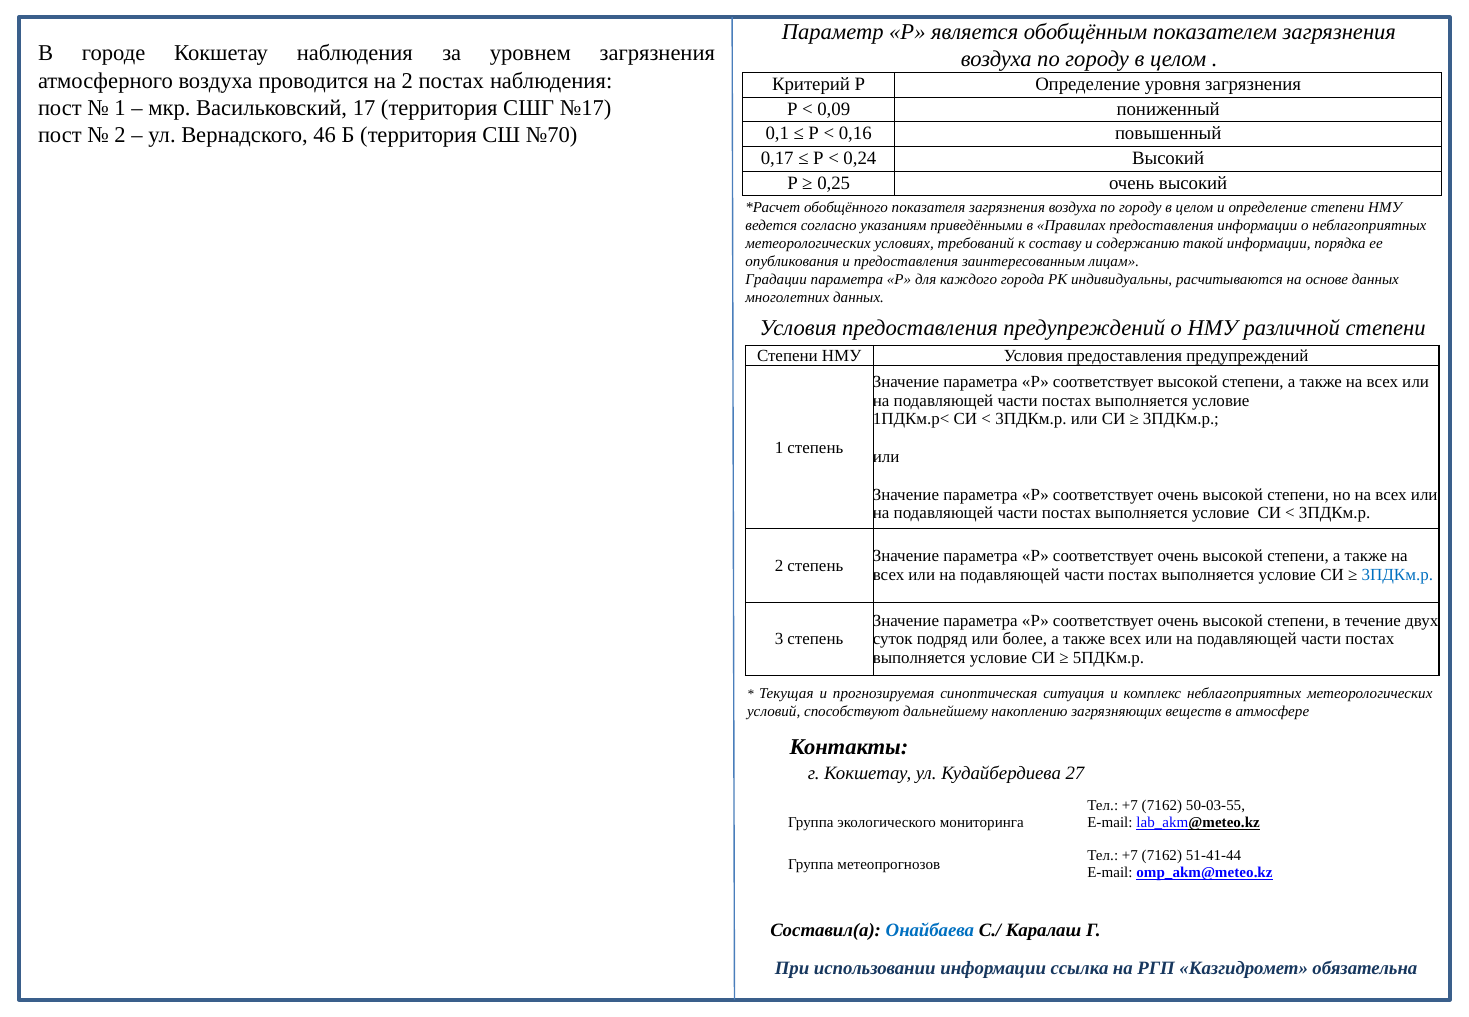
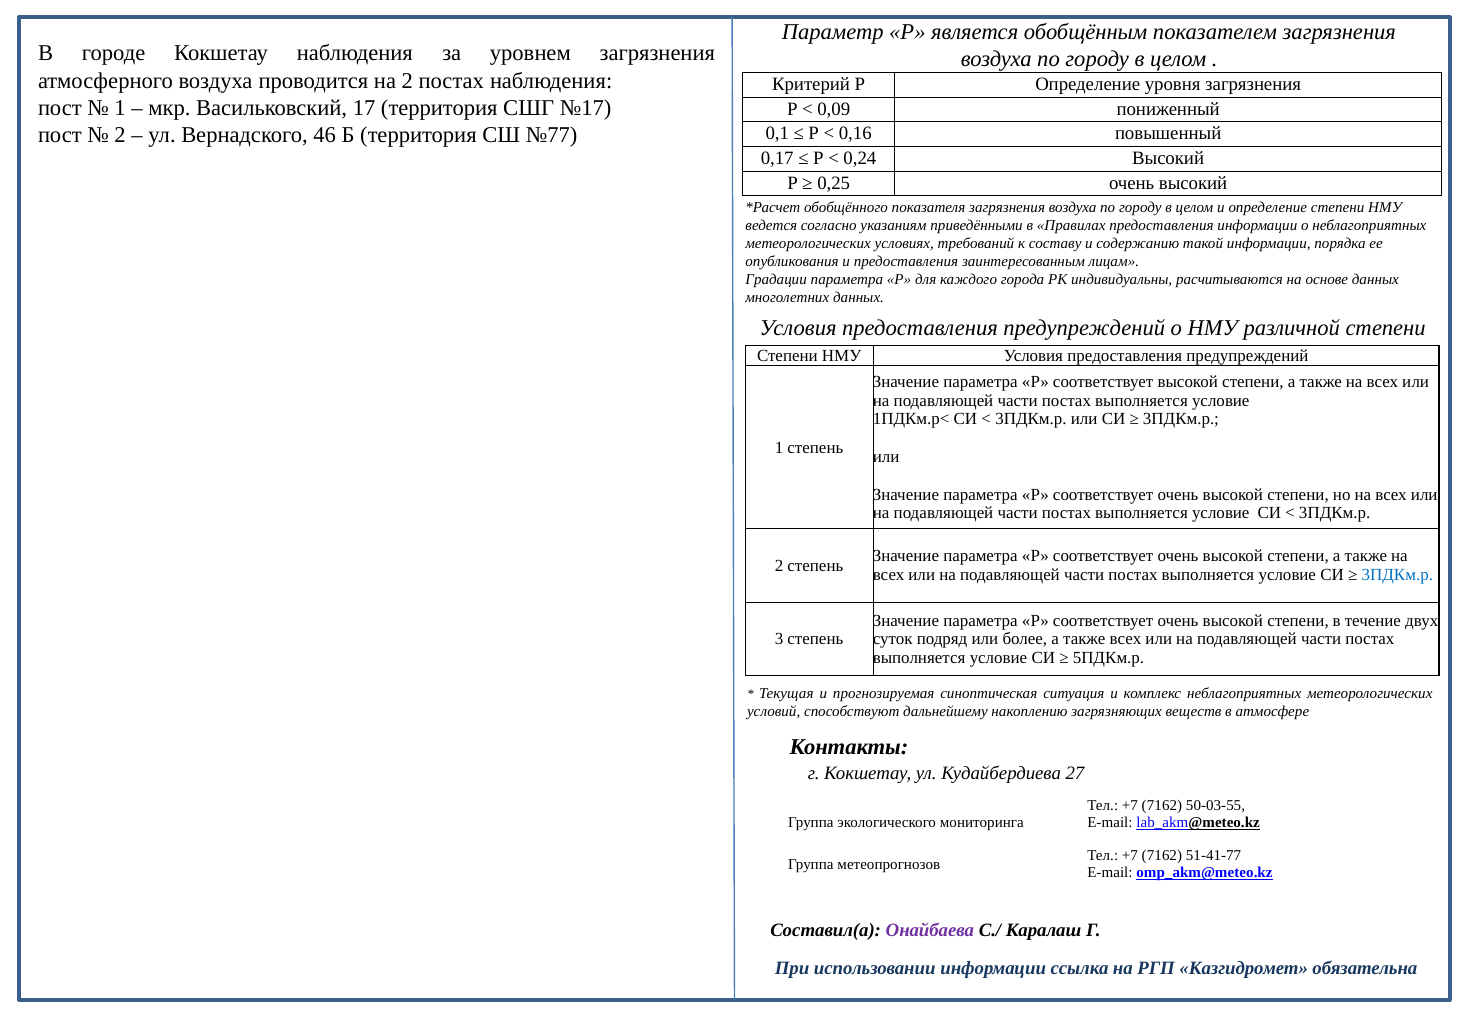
№70: №70 -> №77 (552, 135)
51-41-44: 51-41-44 -> 51-41-77 (1214, 856)
Онайбаева colour: blue -> purple (930, 930)
